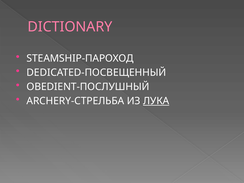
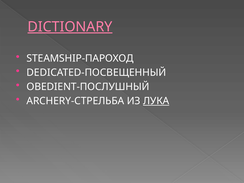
DICTIONARY underline: none -> present (70, 27)
